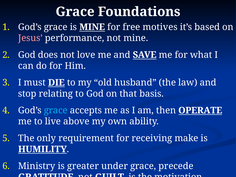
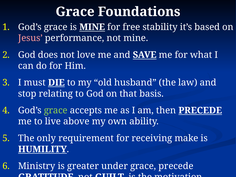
motives: motives -> stability (160, 27)
grace colour: light blue -> light green (56, 110)
then OPERATE: OPERATE -> PRECEDE (200, 110)
